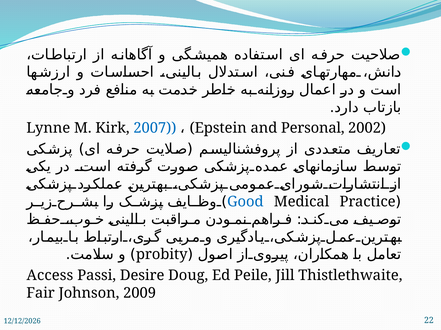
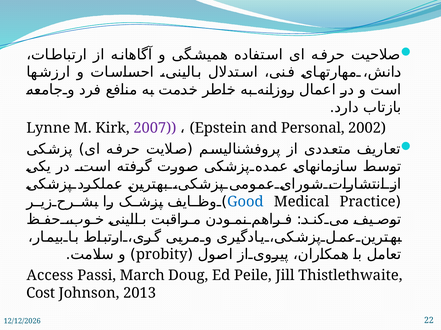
2007 colour: blue -> purple (155, 128)
Desire: Desire -> March (142, 276)
Fair: Fair -> Cost (41, 294)
2009: 2009 -> 2013 (140, 294)
